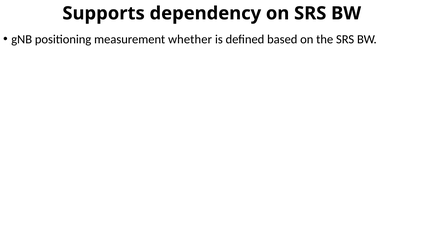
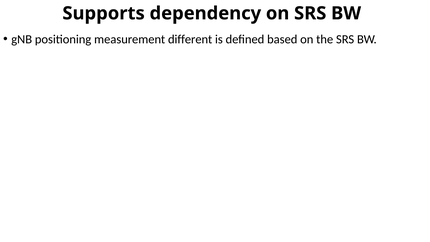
whether: whether -> different (190, 39)
